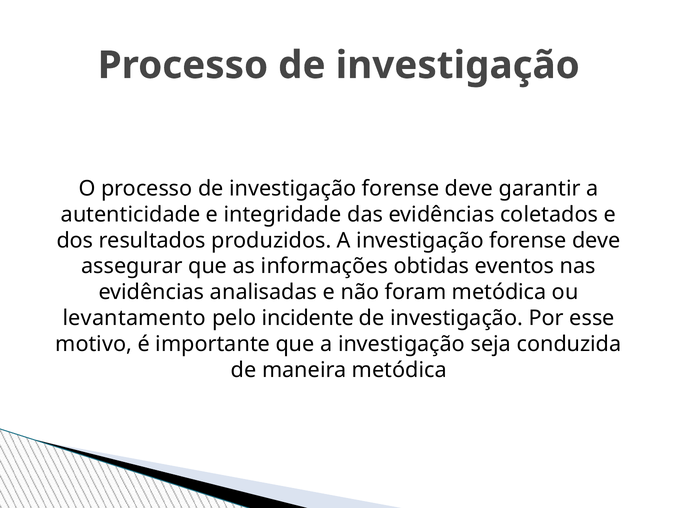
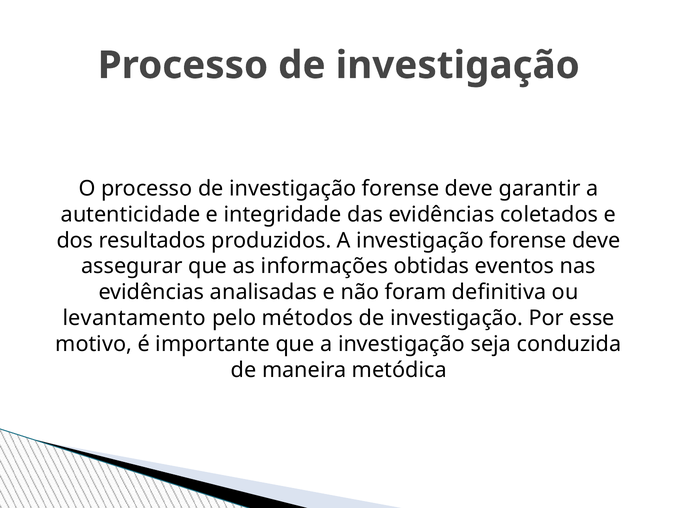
foram metódica: metódica -> definitiva (499, 293)
incidente: incidente -> métodos (308, 319)
